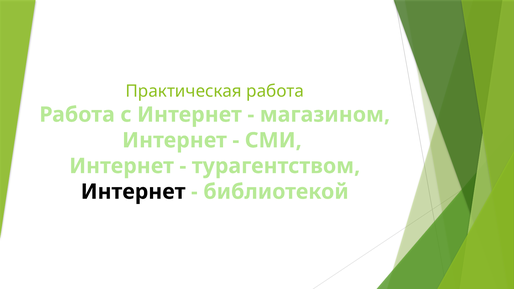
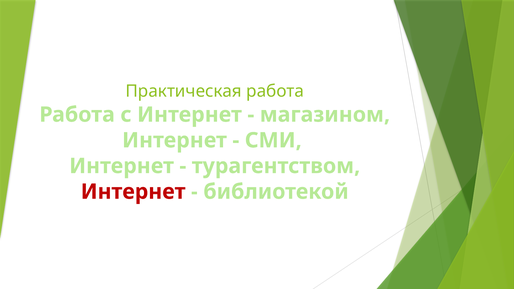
Интернет colour: black -> red (133, 192)
